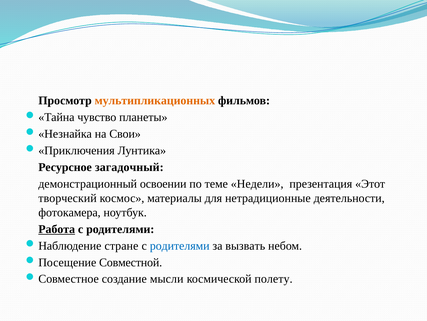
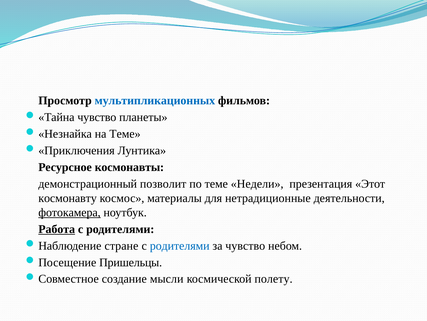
мультипликационных colour: orange -> blue (155, 100)
на Свои: Свои -> Теме (125, 134)
загадочный: загадочный -> космонавты (129, 167)
освоении: освоении -> позволит (163, 183)
творческий: творческий -> космонавту (68, 198)
фотокамера underline: none -> present (69, 212)
за вызвать: вызвать -> чувство (245, 245)
Совместной: Совместной -> Пришельцы (131, 262)
